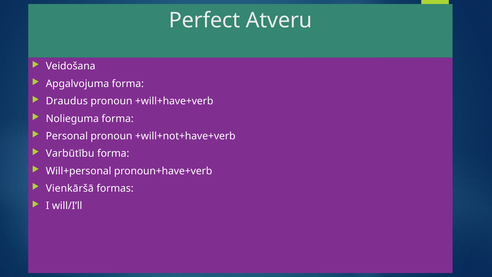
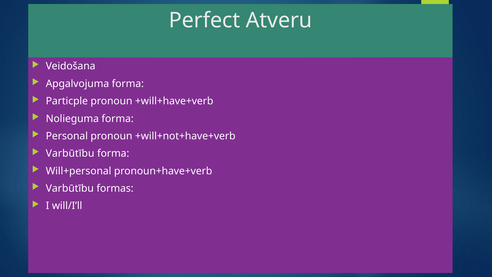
Draudus: Draudus -> Particple (67, 101)
Vienkāršā: Vienkāršā -> Varbūtību (70, 188)
